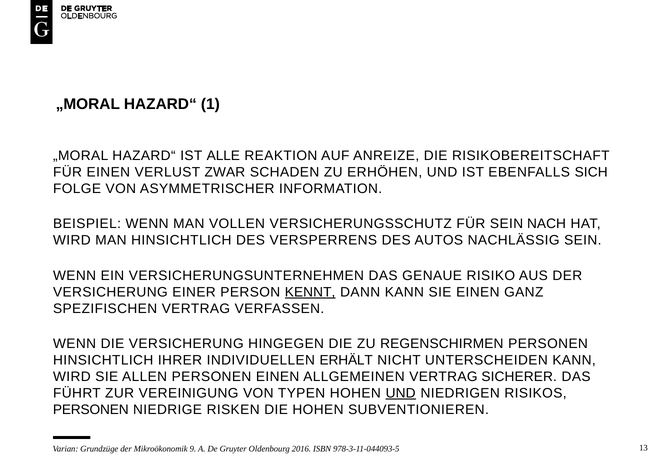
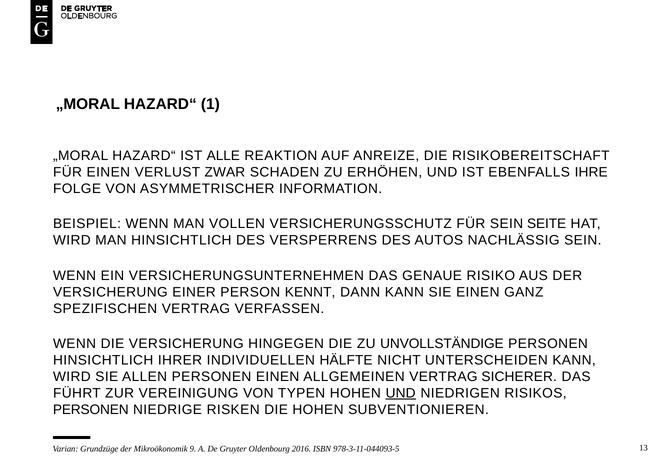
SICH: SICH -> IHRE (591, 172)
NACH: NACH -> SEITE (547, 224)
KENNT underline: present -> none (310, 292)
REGENSCHIRMEN: REGENSCHIRMEN -> UNVOLLSTÄNDIGE (442, 343)
ERHÄLT: ERHÄLT -> HÄLFTE (346, 360)
